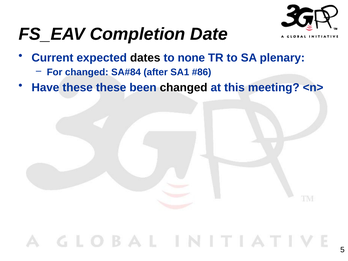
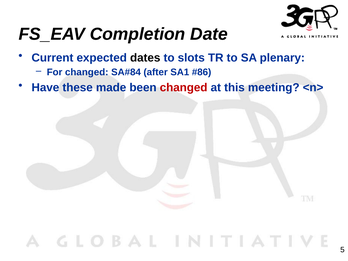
none: none -> slots (191, 58)
these these: these -> made (111, 87)
changed colour: black -> red (184, 87)
